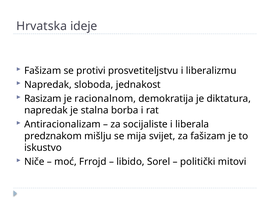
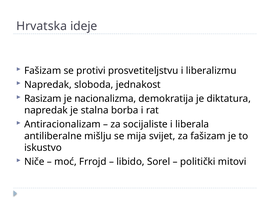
racionalnom: racionalnom -> nacionalizma (105, 98)
predznakom: predznakom -> antiliberalne (53, 136)
